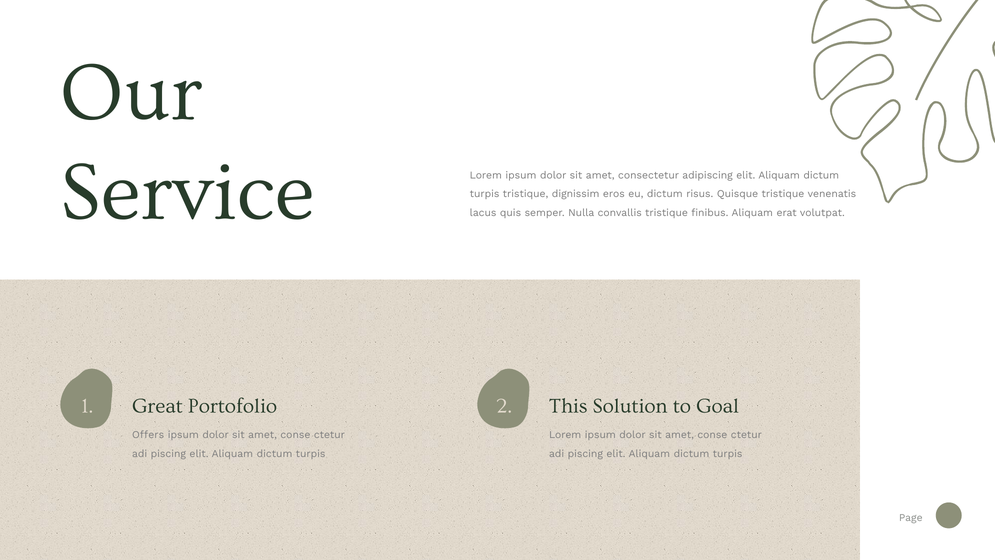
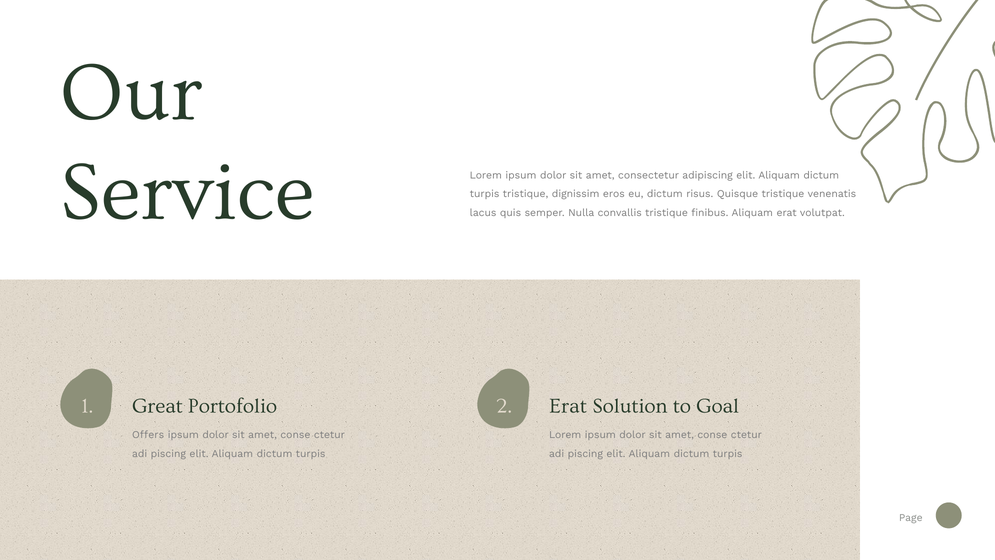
This: This -> Erat (568, 405)
